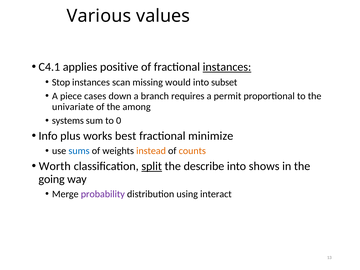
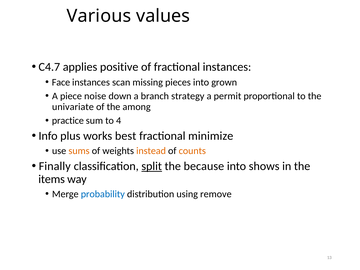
C4.1: C4.1 -> C4.7 (49, 67)
instances underline: present -> none (227, 67)
Stop: Stop -> Face (61, 82)
would: would -> pieces (178, 82)
subset: subset -> grown (224, 82)
cases: cases -> noise (95, 96)
requires: requires -> strategy (188, 96)
systems: systems -> practice (68, 121)
0: 0 -> 4 (119, 121)
sums colour: blue -> orange (79, 151)
Worth: Worth -> Finally (55, 166)
describe: describe -> because (204, 166)
going: going -> items (52, 179)
probability colour: purple -> blue (103, 194)
interact: interact -> remove (216, 194)
